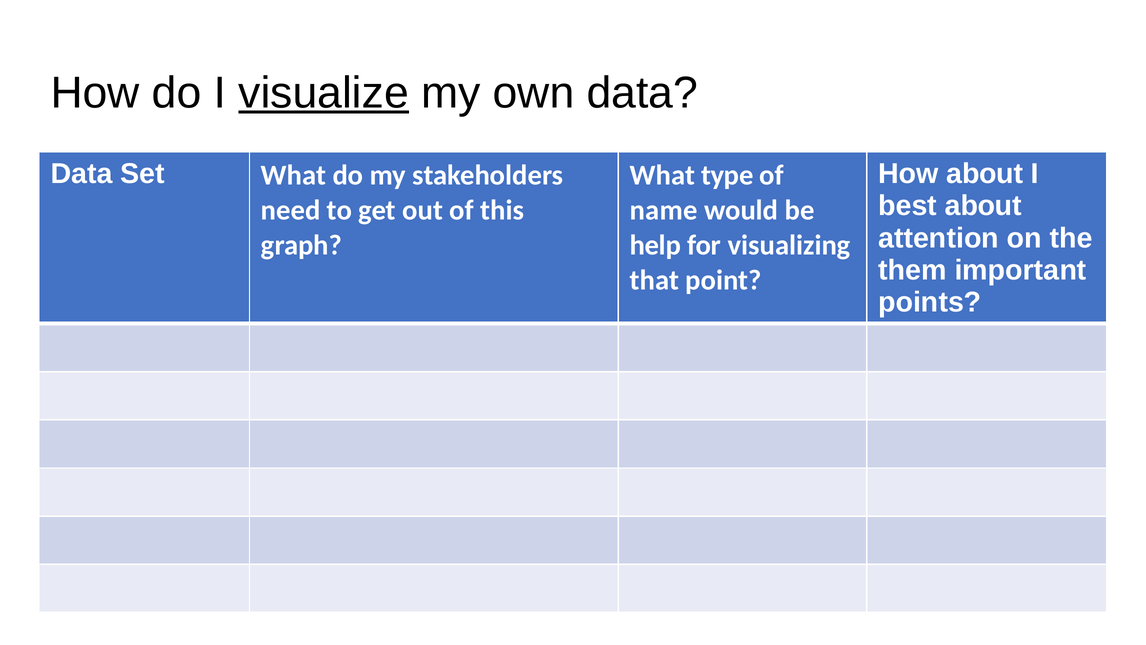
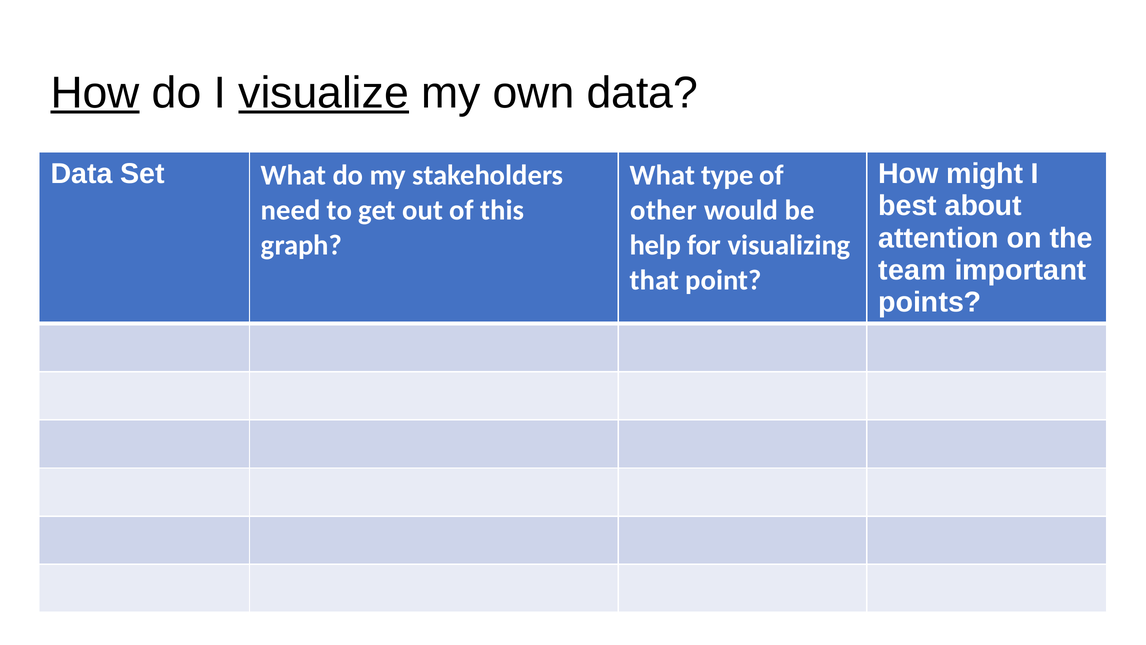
How underline: none -> present (95, 93)
How about: about -> might (985, 174)
name: name -> other (664, 210)
them: them -> team (912, 270)
